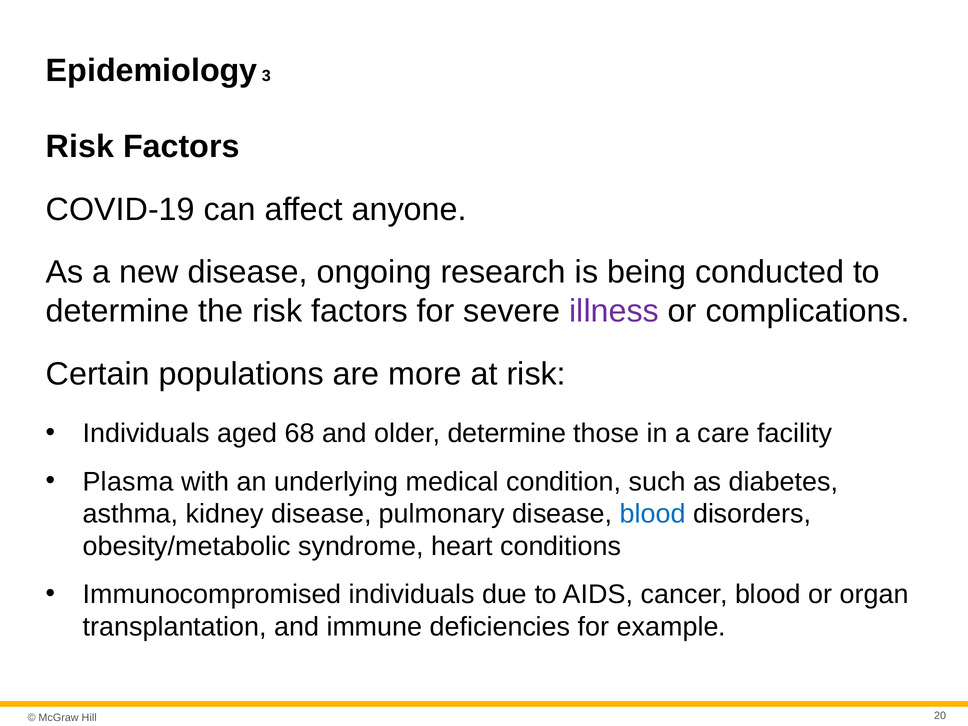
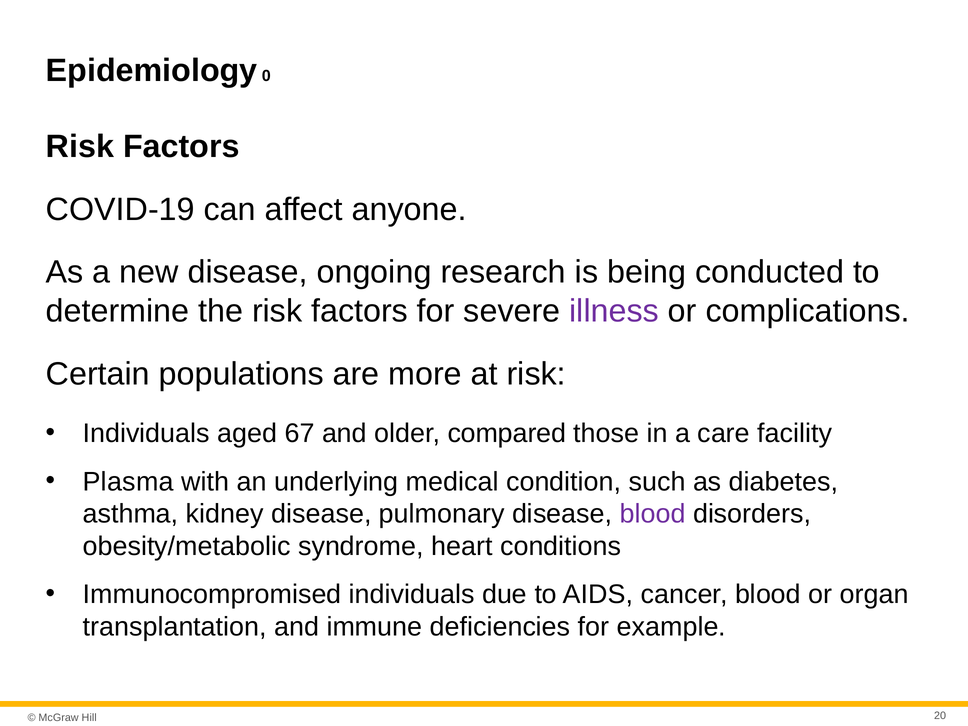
3: 3 -> 0 (266, 76)
68: 68 -> 67 (300, 433)
older determine: determine -> compared (507, 433)
blood colour: blue -> purple (653, 514)
